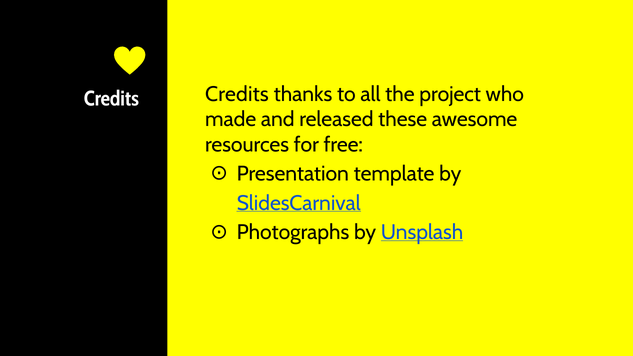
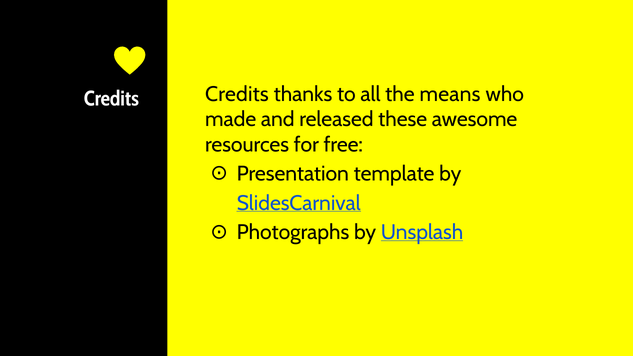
project: project -> means (450, 94)
